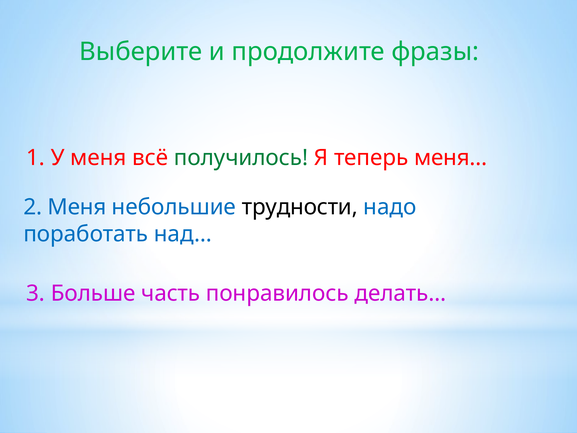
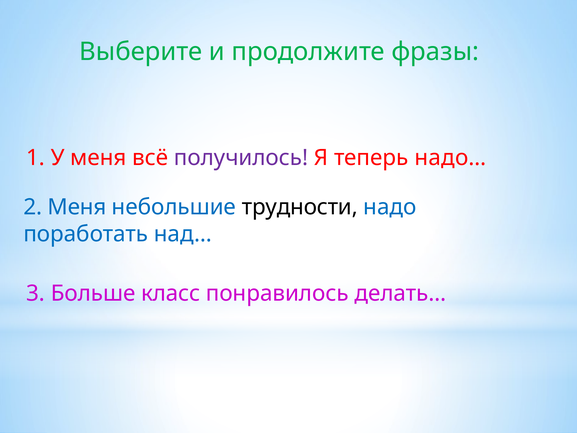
получилось colour: green -> purple (241, 158)
меня…: меня… -> надо… (450, 158)
часть: часть -> класс (171, 293)
